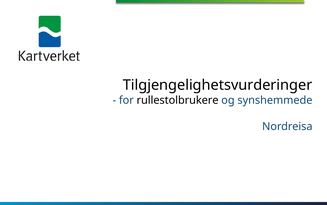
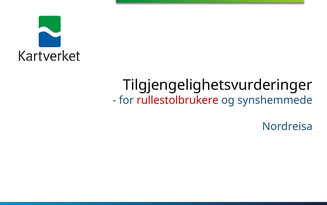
rullestolbrukere colour: black -> red (178, 100)
